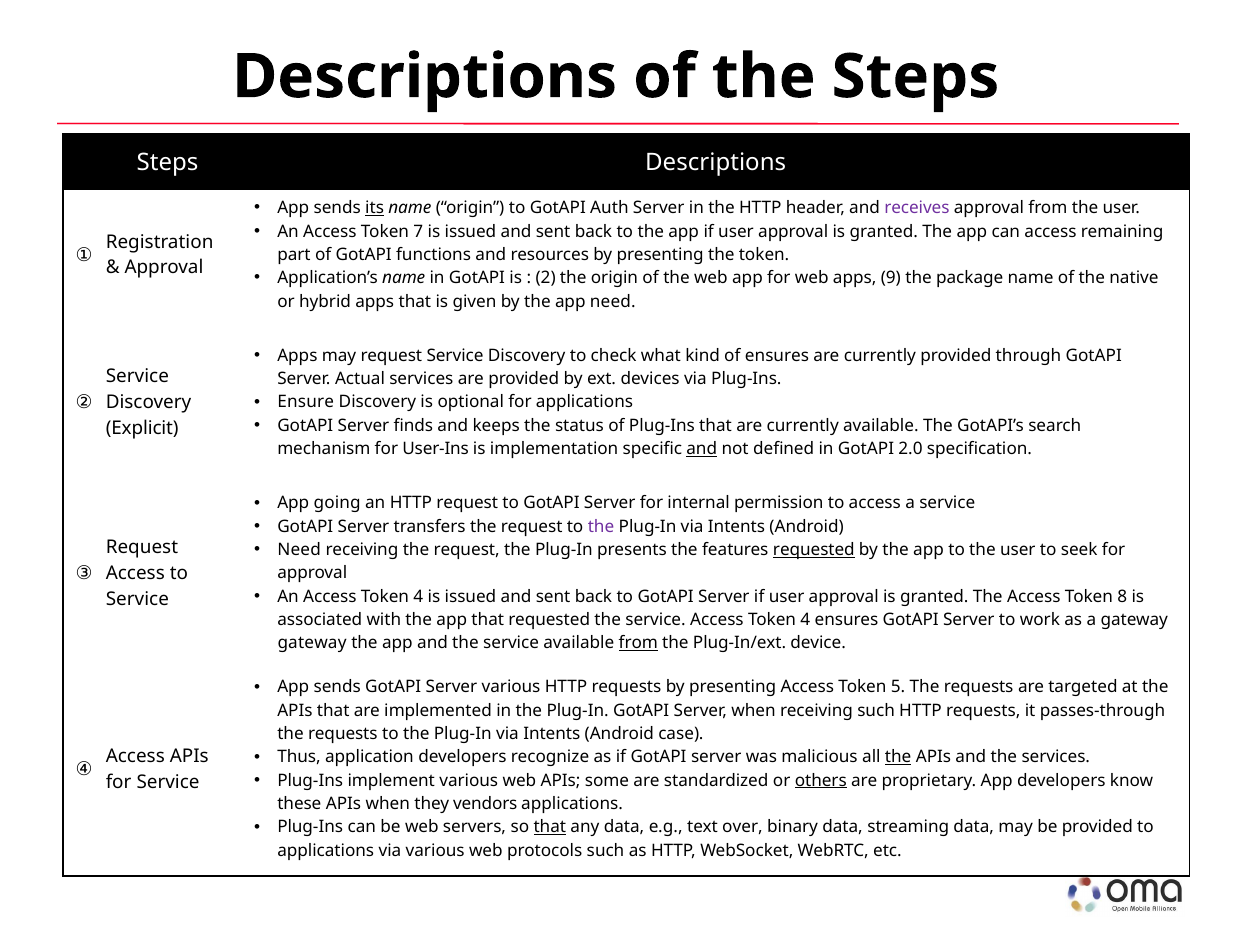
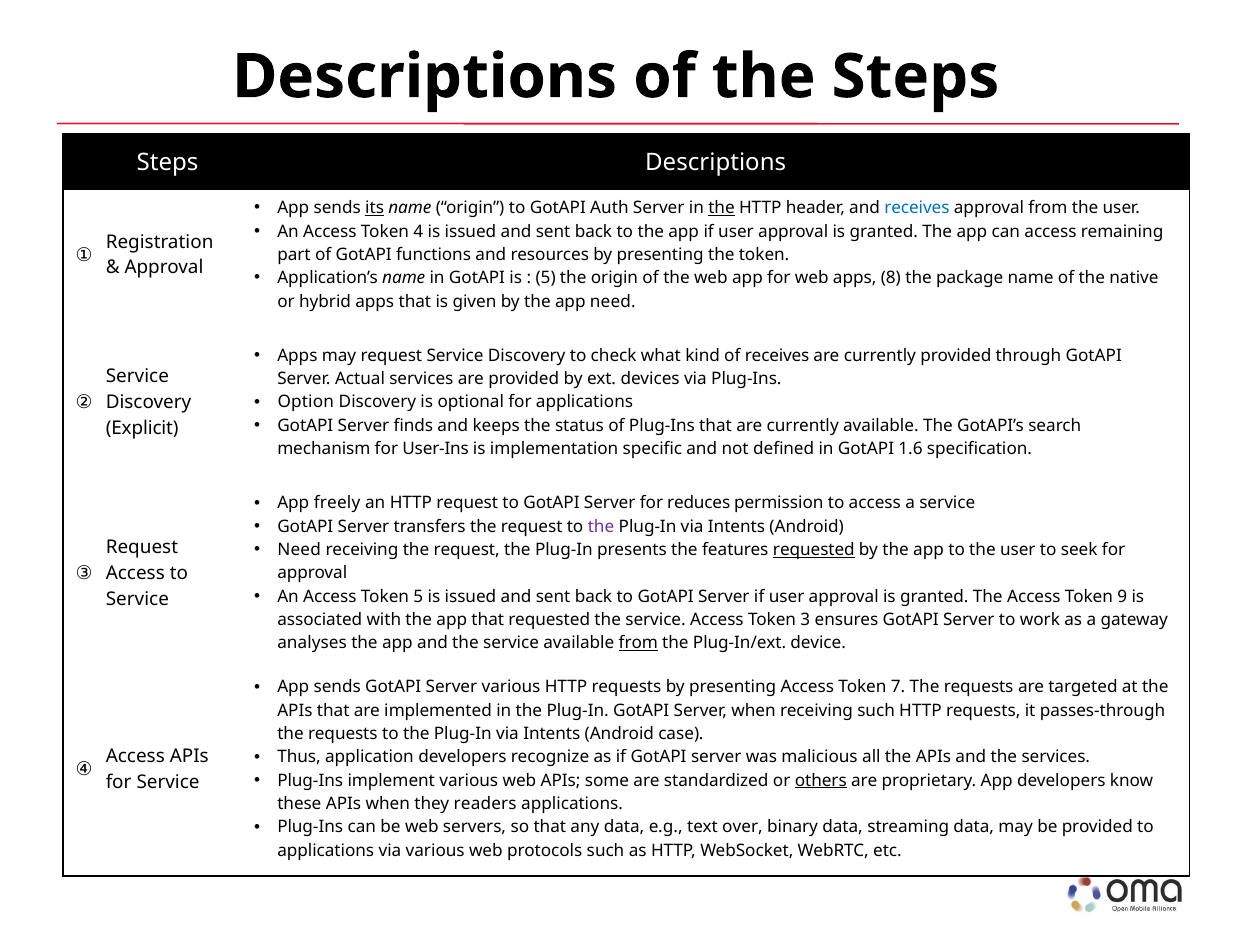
the underline: none -> present (722, 208)
receives colour: purple -> blue (917, 208)
7: 7 -> 4 (418, 231)
2: 2 -> 5 (546, 278)
9: 9 -> 8 (891, 278)
of ensures: ensures -> receives (777, 356)
Ensure: Ensure -> Option (306, 402)
and underline: present -> none (702, 449)
2.0: 2.0 -> 1.6 (910, 449)
going: going -> freely (337, 503)
internal: internal -> reduces (699, 503)
An Access Token 4: 4 -> 5 (418, 596)
8: 8 -> 9 (1122, 596)
service Access Token 4: 4 -> 3 (805, 620)
gateway: gateway -> analyses (312, 643)
5: 5 -> 7 (898, 687)
the underline: present -> none (898, 757)
vendors: vendors -> readers (485, 804)
that underline: present -> none (550, 827)
